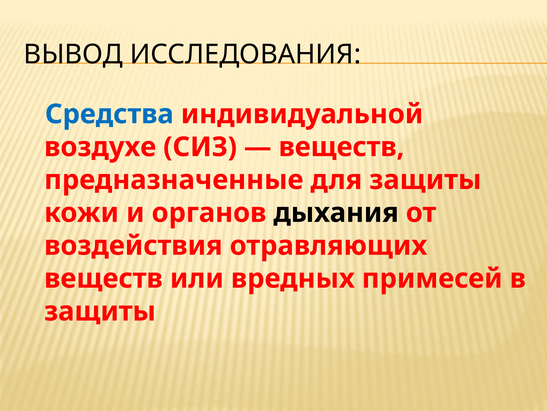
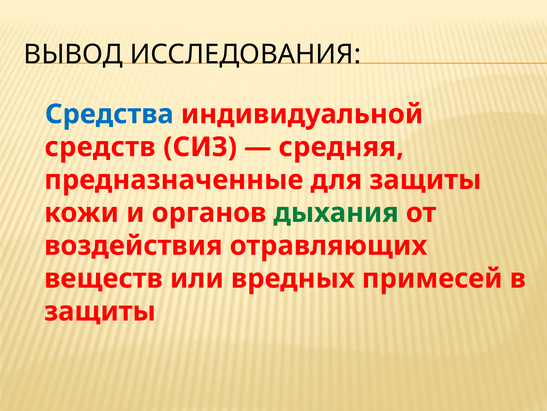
воздухе: воздухе -> средств (100, 147)
веществ: веществ -> средняя (341, 147)
дыхания colour: black -> green (336, 212)
